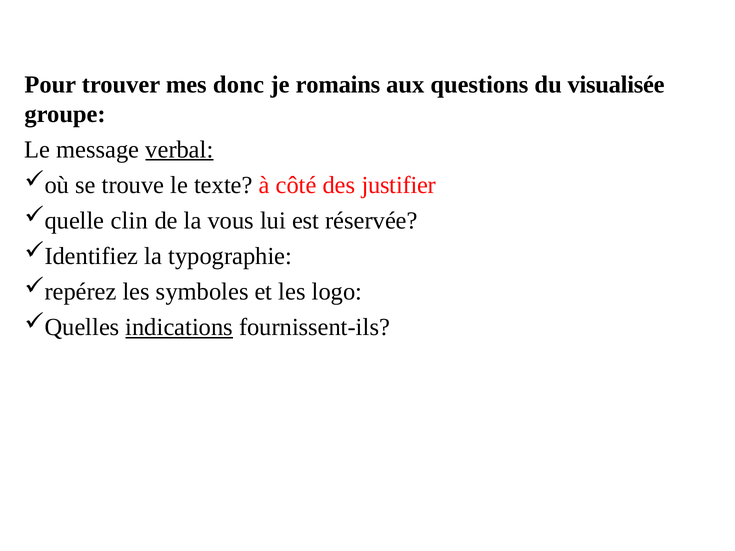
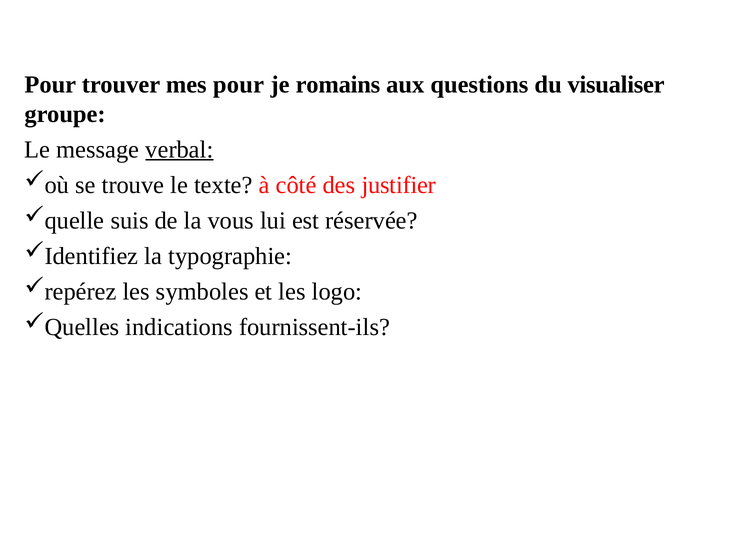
mes donc: donc -> pour (239, 85)
visualisée: visualisée -> visualiser (616, 85)
clin: clin -> suis (130, 221)
indications underline: present -> none (179, 327)
